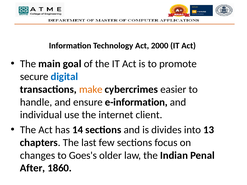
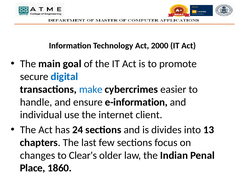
make colour: orange -> blue (91, 89)
14: 14 -> 24 (78, 130)
Goes's: Goes's -> Clear's (83, 156)
After: After -> Place (33, 168)
